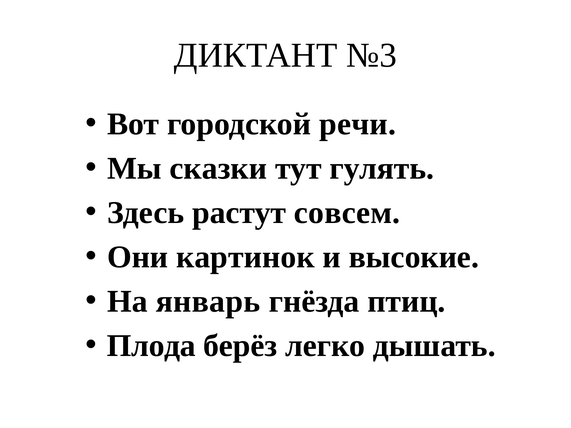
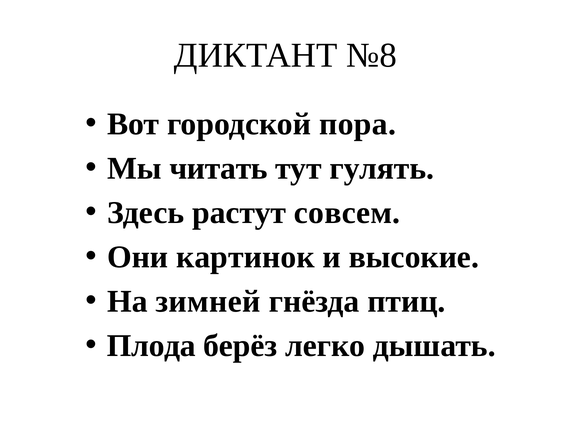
№3: №3 -> №8 (372, 55)
речи: речи -> пора (358, 124)
сказки: сказки -> читать (219, 168)
январь: январь -> зимней (208, 302)
